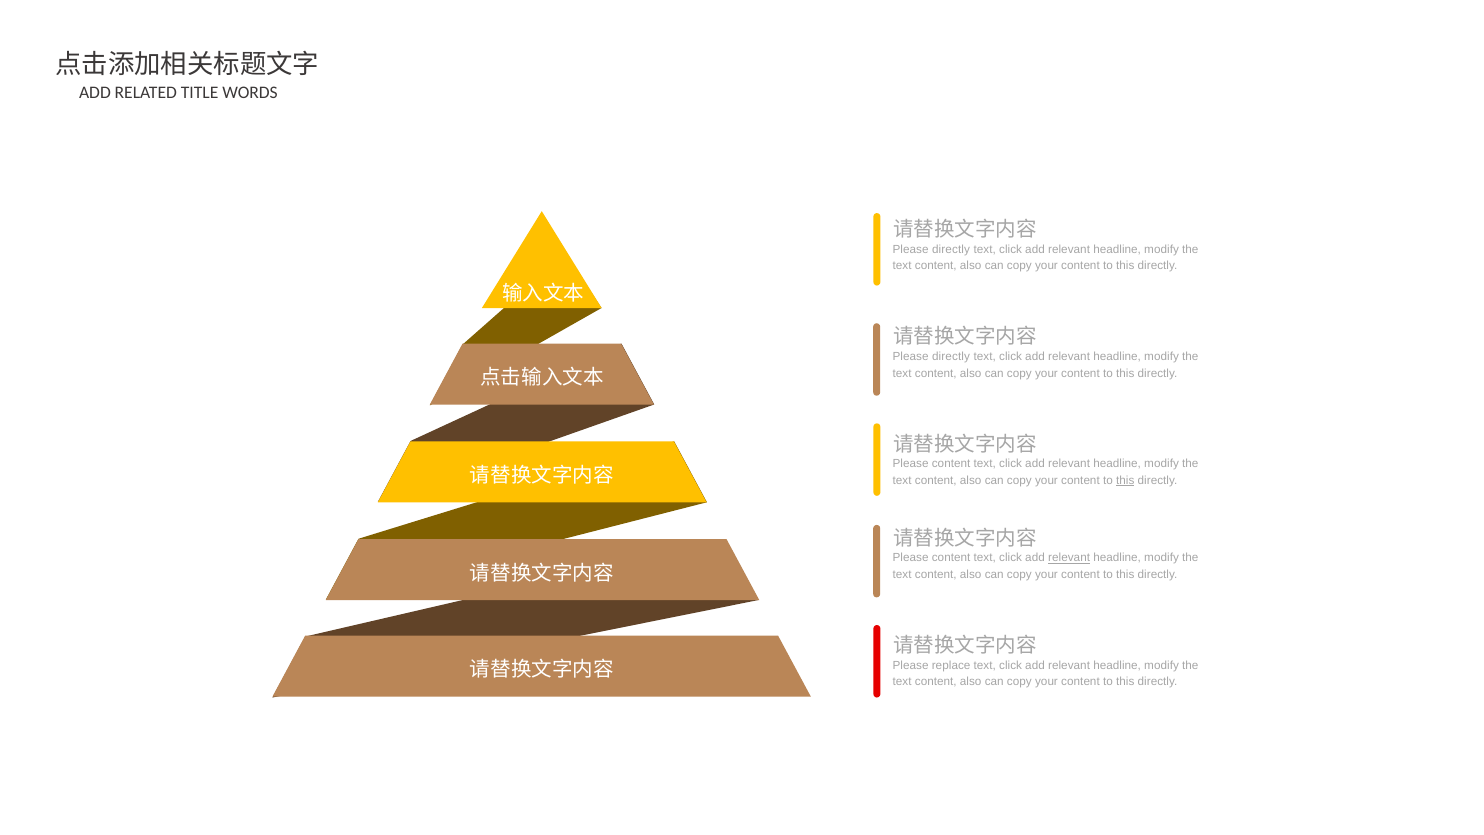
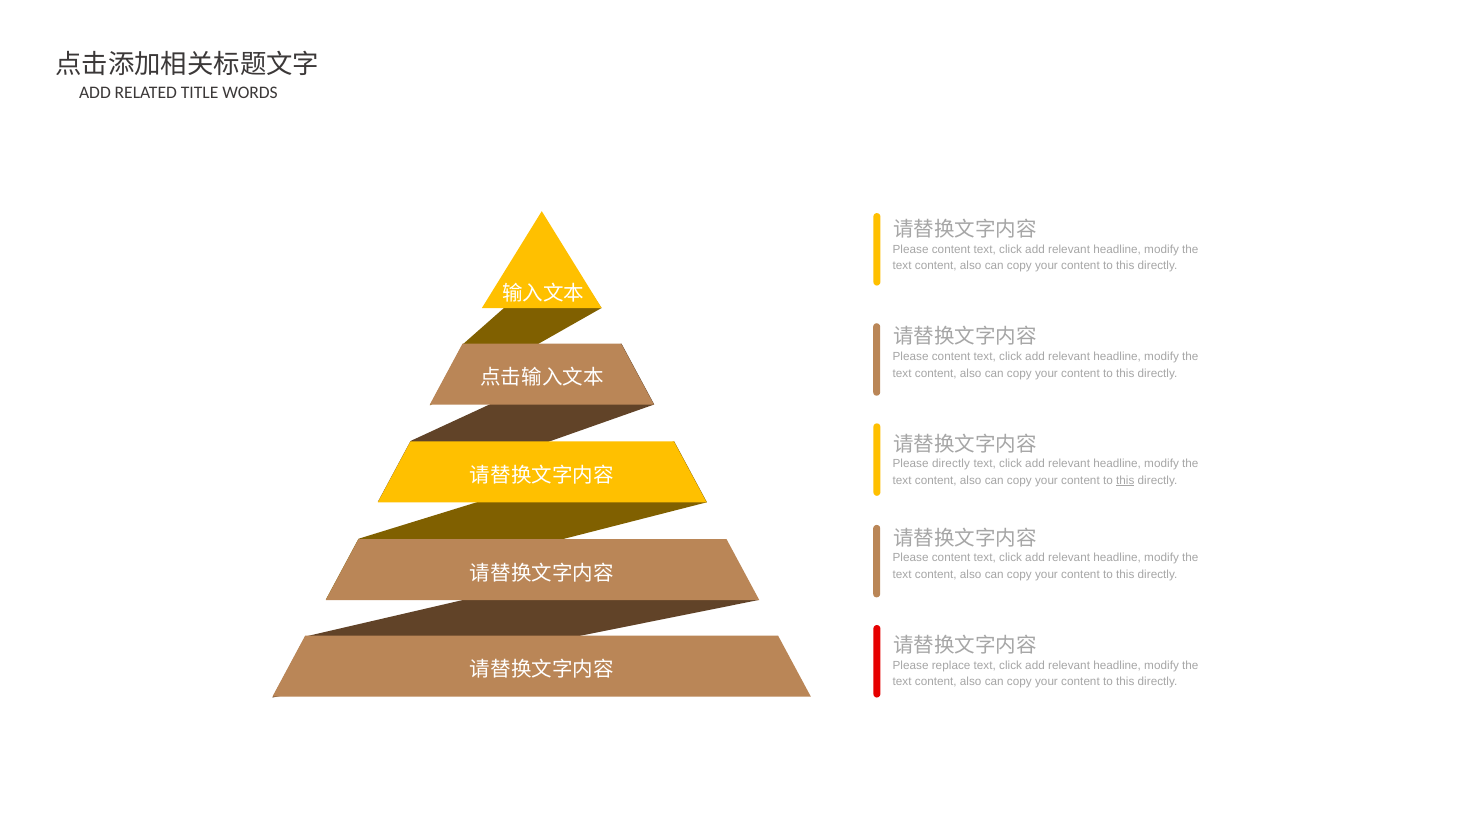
directly: directly -> content (951, 249)
directly: directly -> content (951, 356)
content: content -> directly (951, 463)
relevant underline: present -> none (1069, 558)
